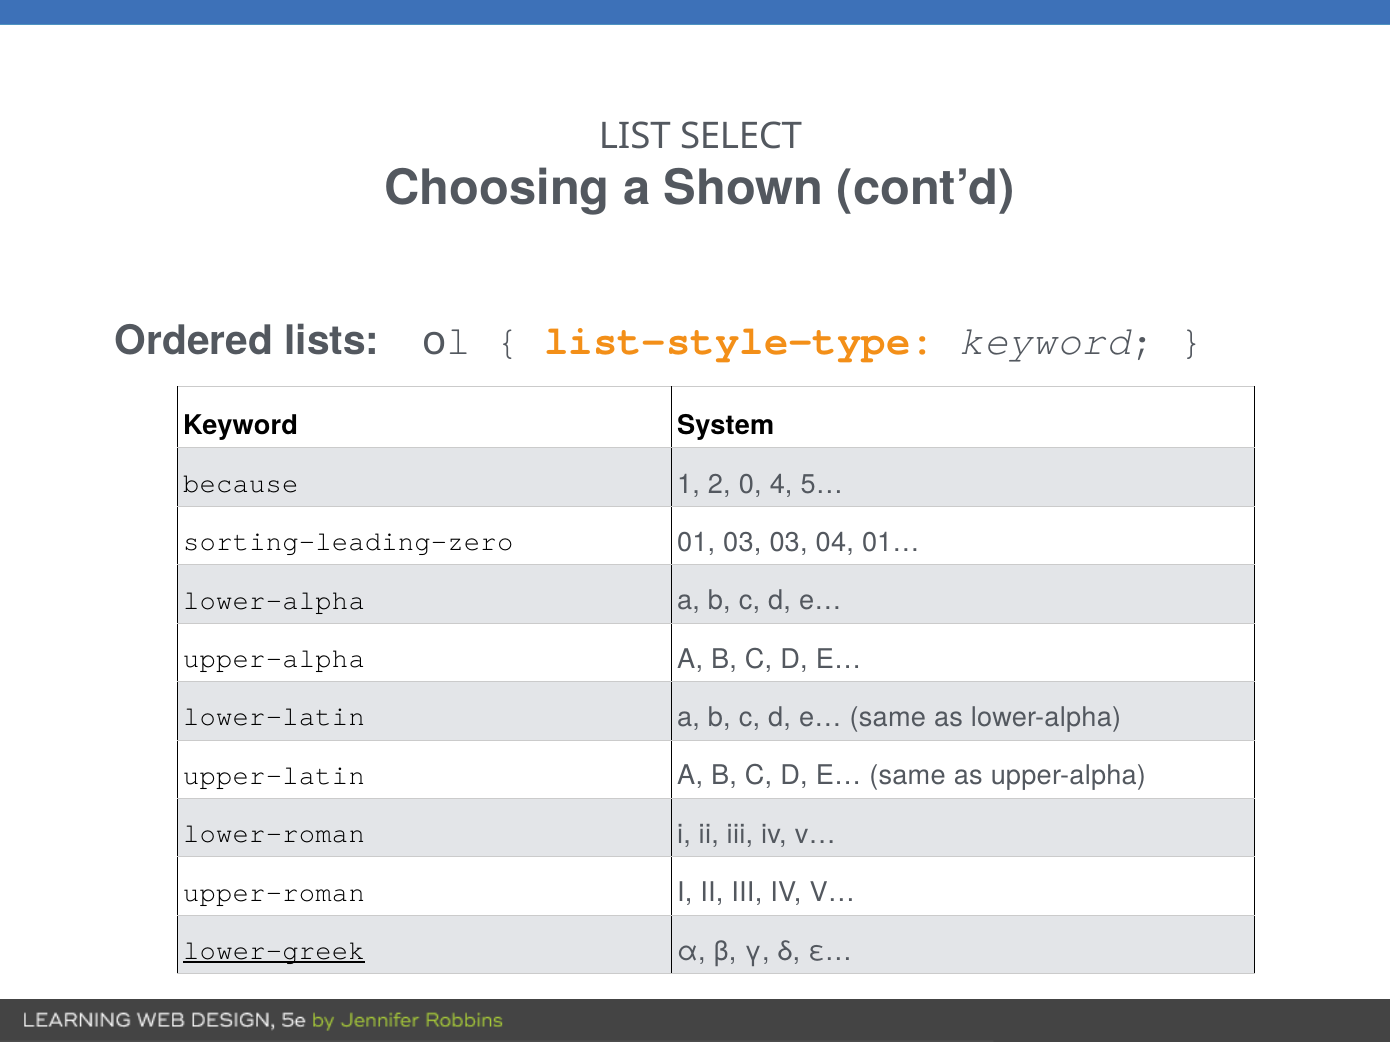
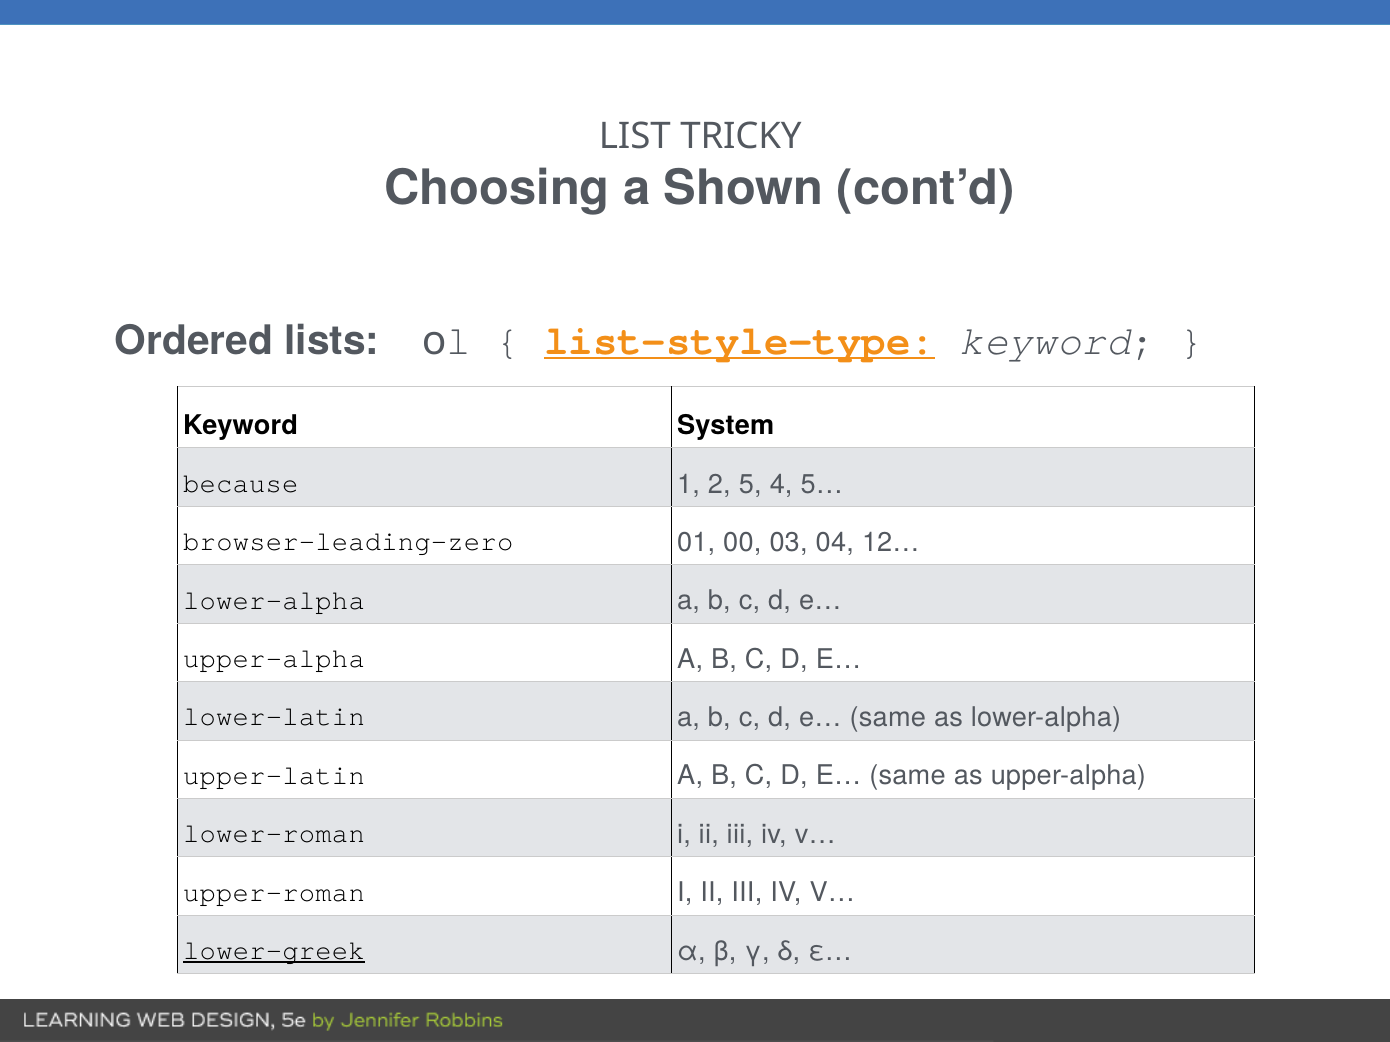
SELECT: SELECT -> TRICKY (741, 136)
list-style-type underline: none -> present (740, 341)
0: 0 -> 5 (750, 484)
sorting-leading-zero: sorting-leading-zero -> browser-leading-zero (348, 542)
01 03: 03 -> 00 (742, 543)
01…: 01… -> 12… (891, 543)
